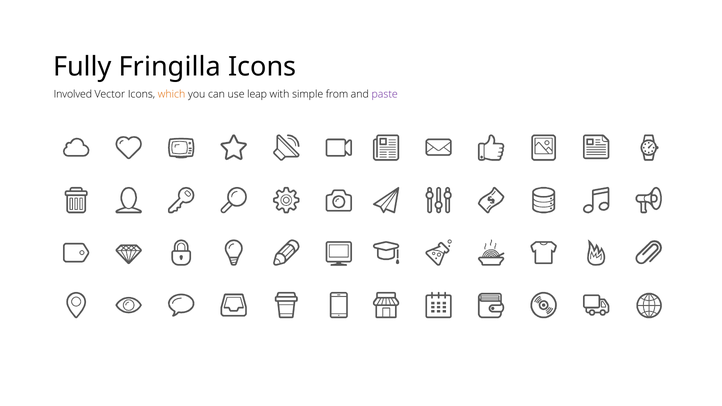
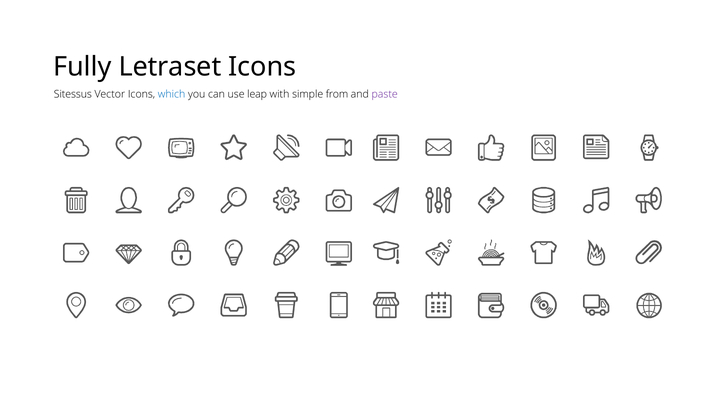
Fringilla: Fringilla -> Letraset (170, 67)
Involved: Involved -> Sitessus (73, 94)
which colour: orange -> blue (172, 94)
